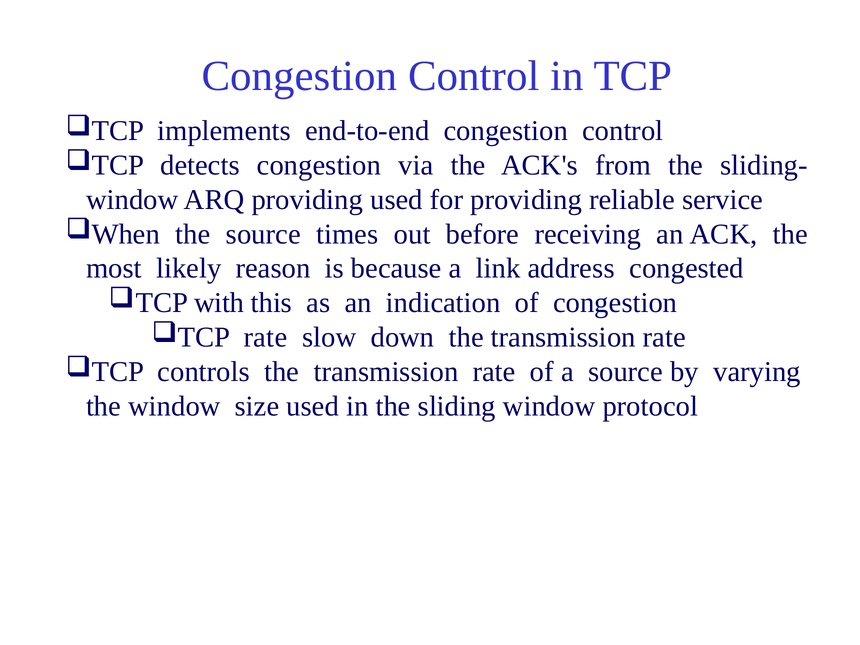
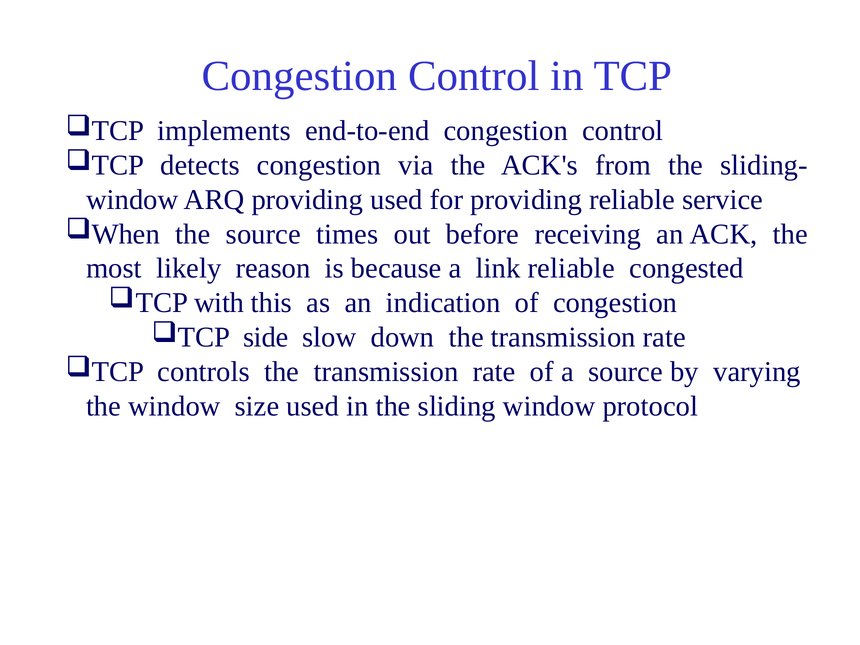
link address: address -> reliable (571, 269)
rate: rate -> side (266, 337)
